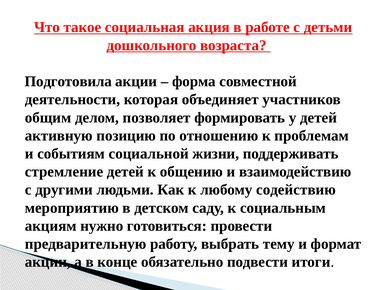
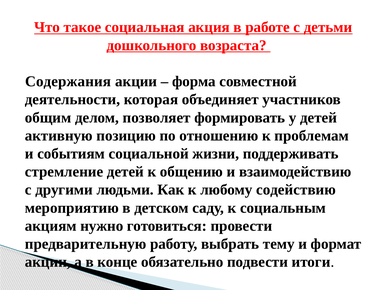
Подготовила: Подготовила -> Содержания (68, 81)
